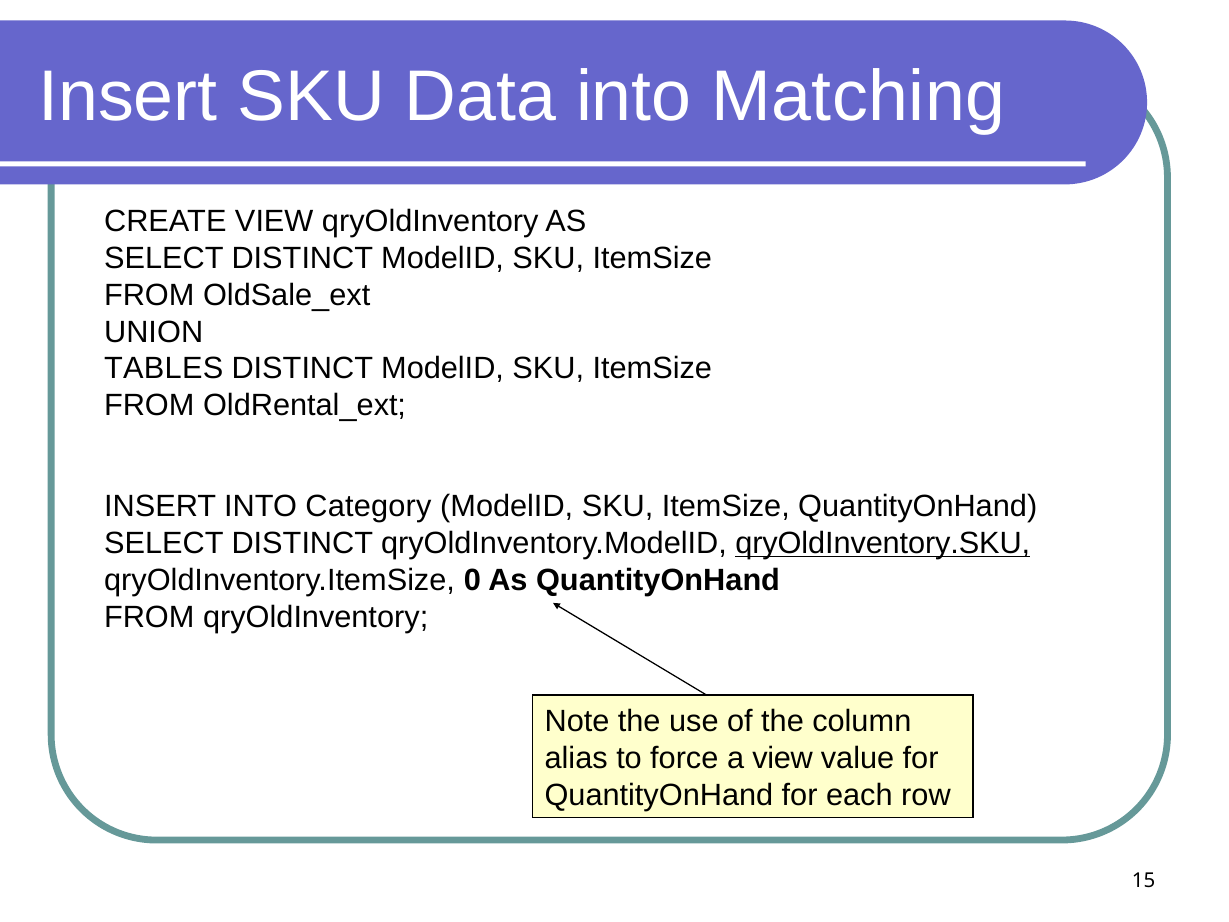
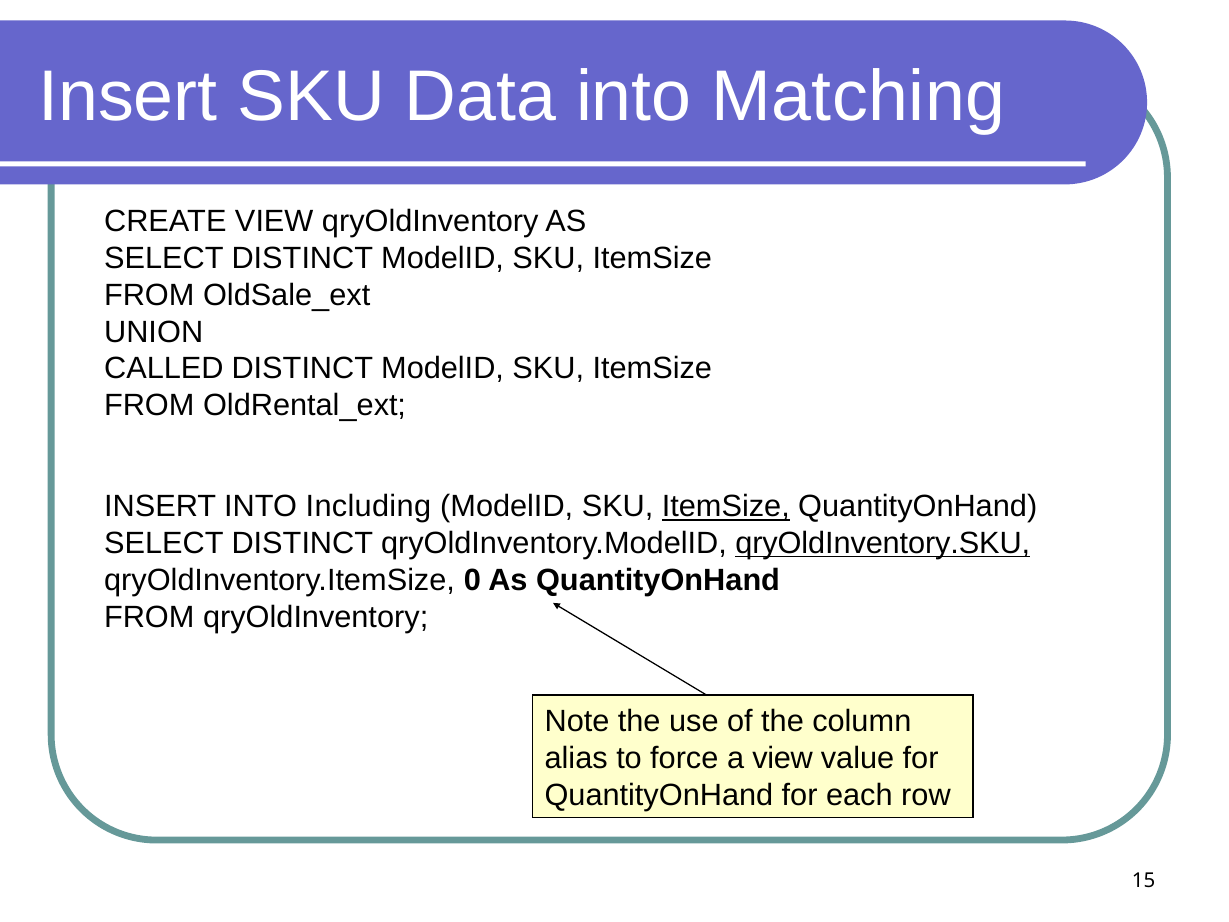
TABLES: TABLES -> CALLED (164, 369)
Category: Category -> Including (368, 506)
ItemSize underline: none -> present (726, 506)
